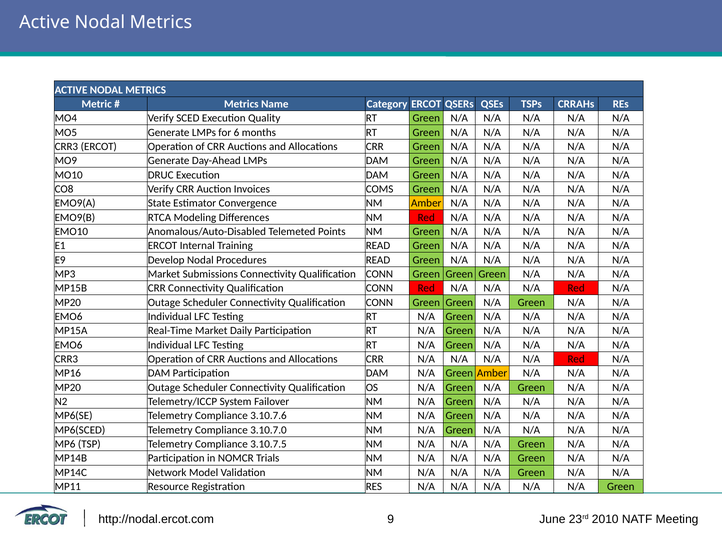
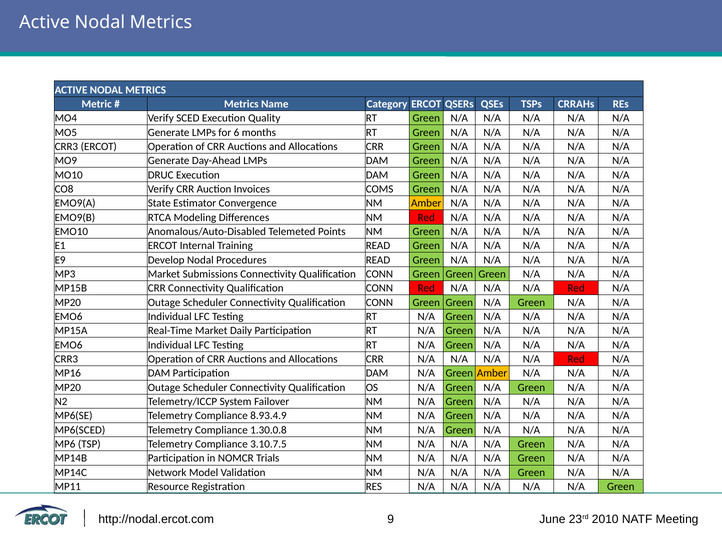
3.10.7.6: 3.10.7.6 -> 8.93.4.9 (268, 416)
3.10.7.0: 3.10.7.0 -> 1.30.0.8 (268, 430)
